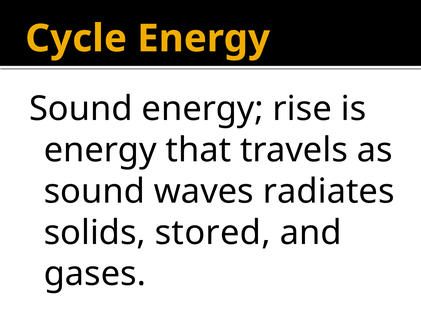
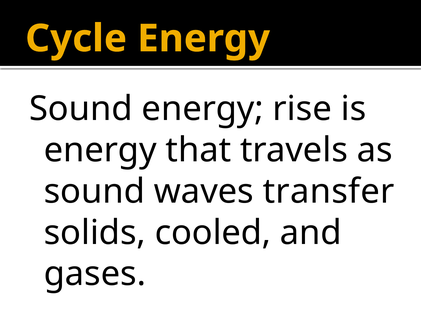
radiates: radiates -> transfer (329, 192)
stored: stored -> cooled (213, 233)
